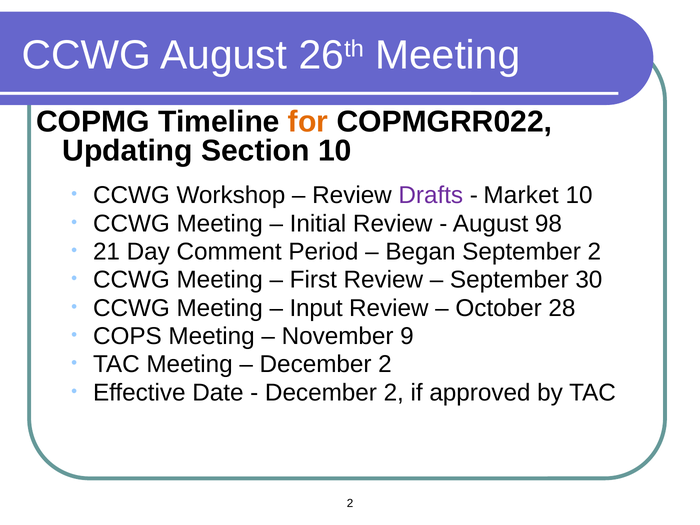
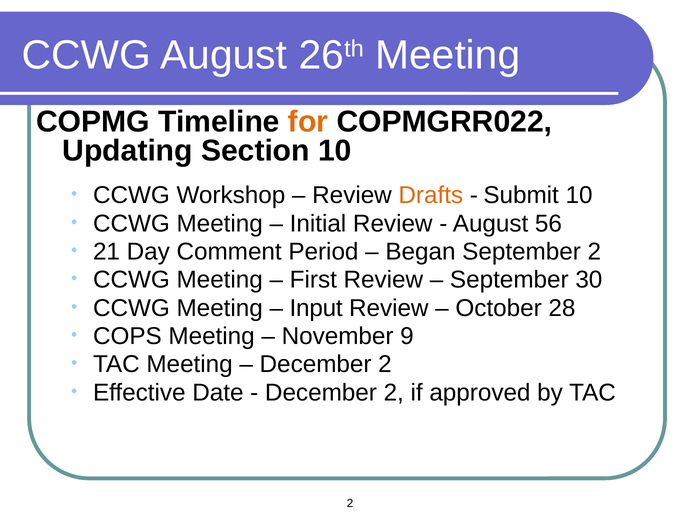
Drafts colour: purple -> orange (431, 195)
Market: Market -> Submit (521, 195)
98: 98 -> 56 (548, 224)
